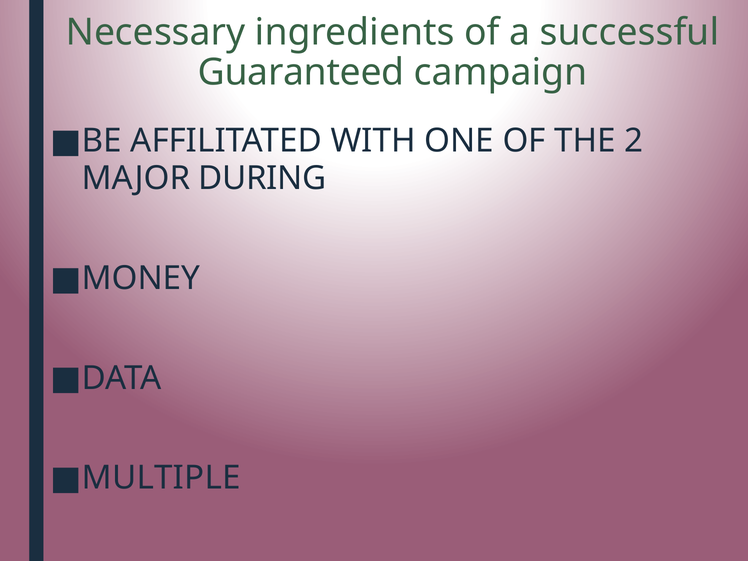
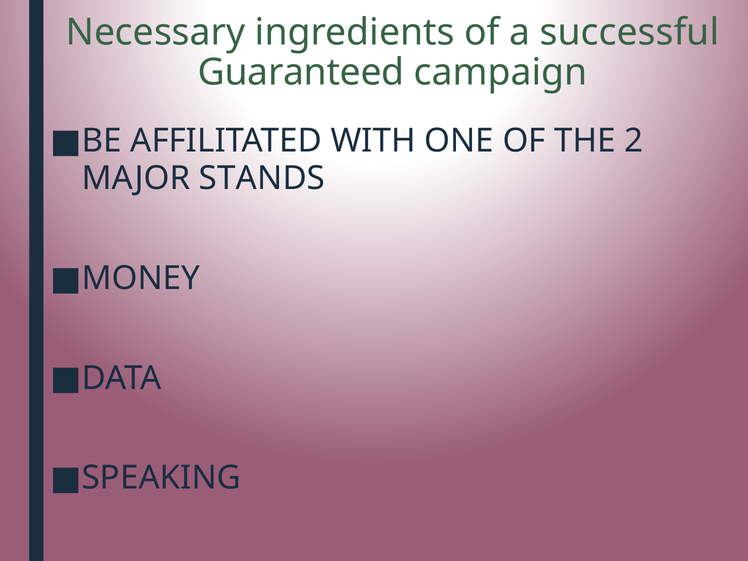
DURING: DURING -> STANDS (262, 178)
MULTIPLE: MULTIPLE -> SPEAKING (161, 478)
